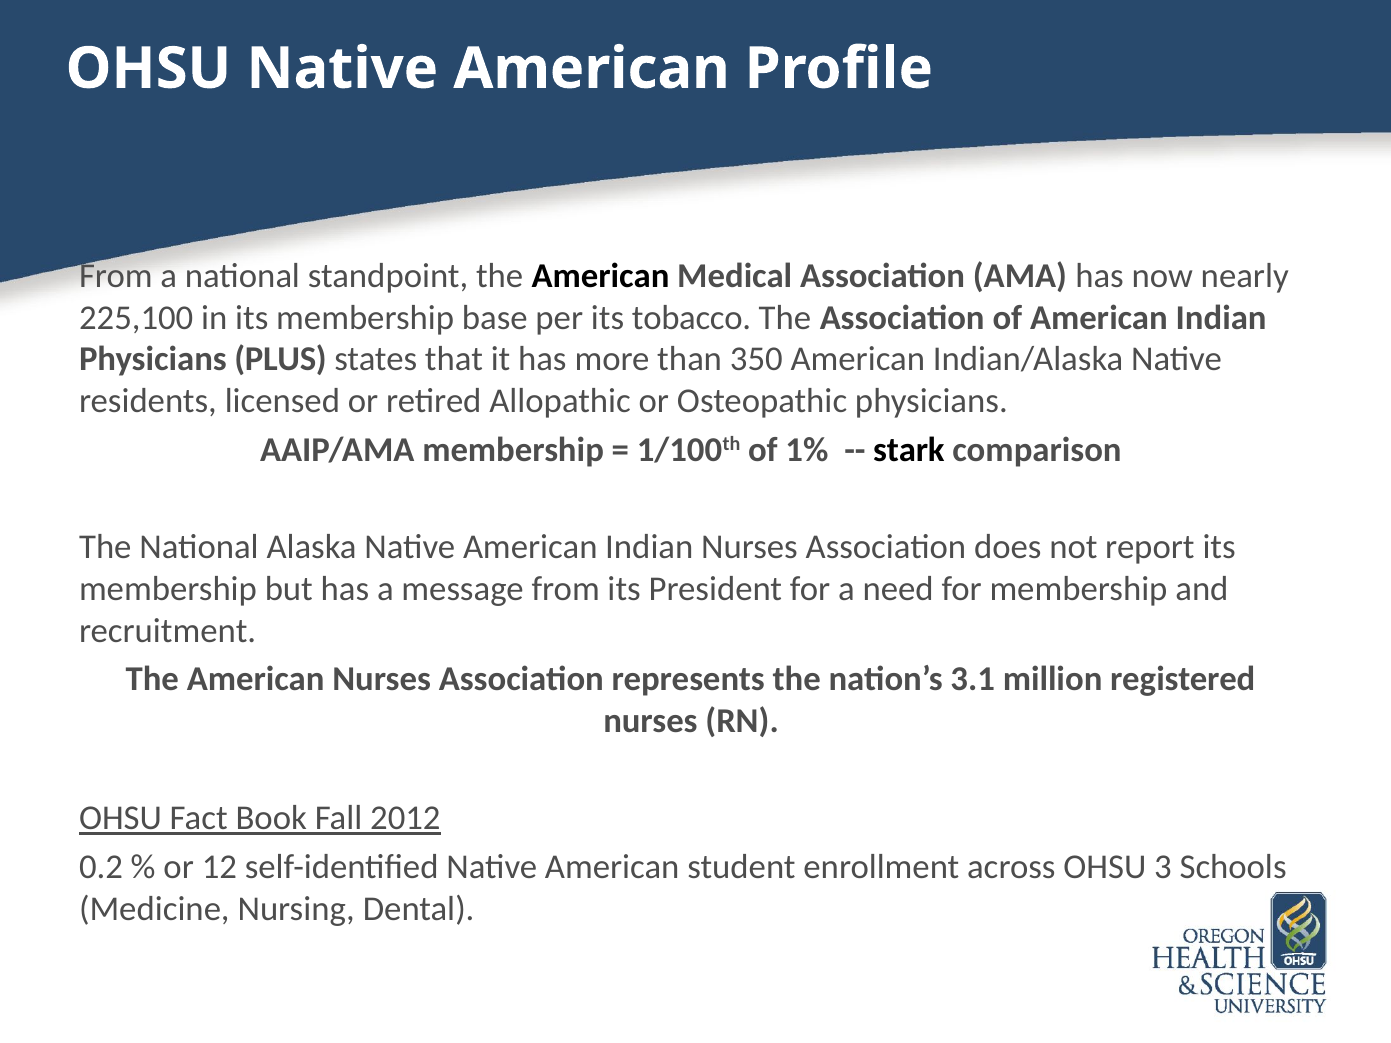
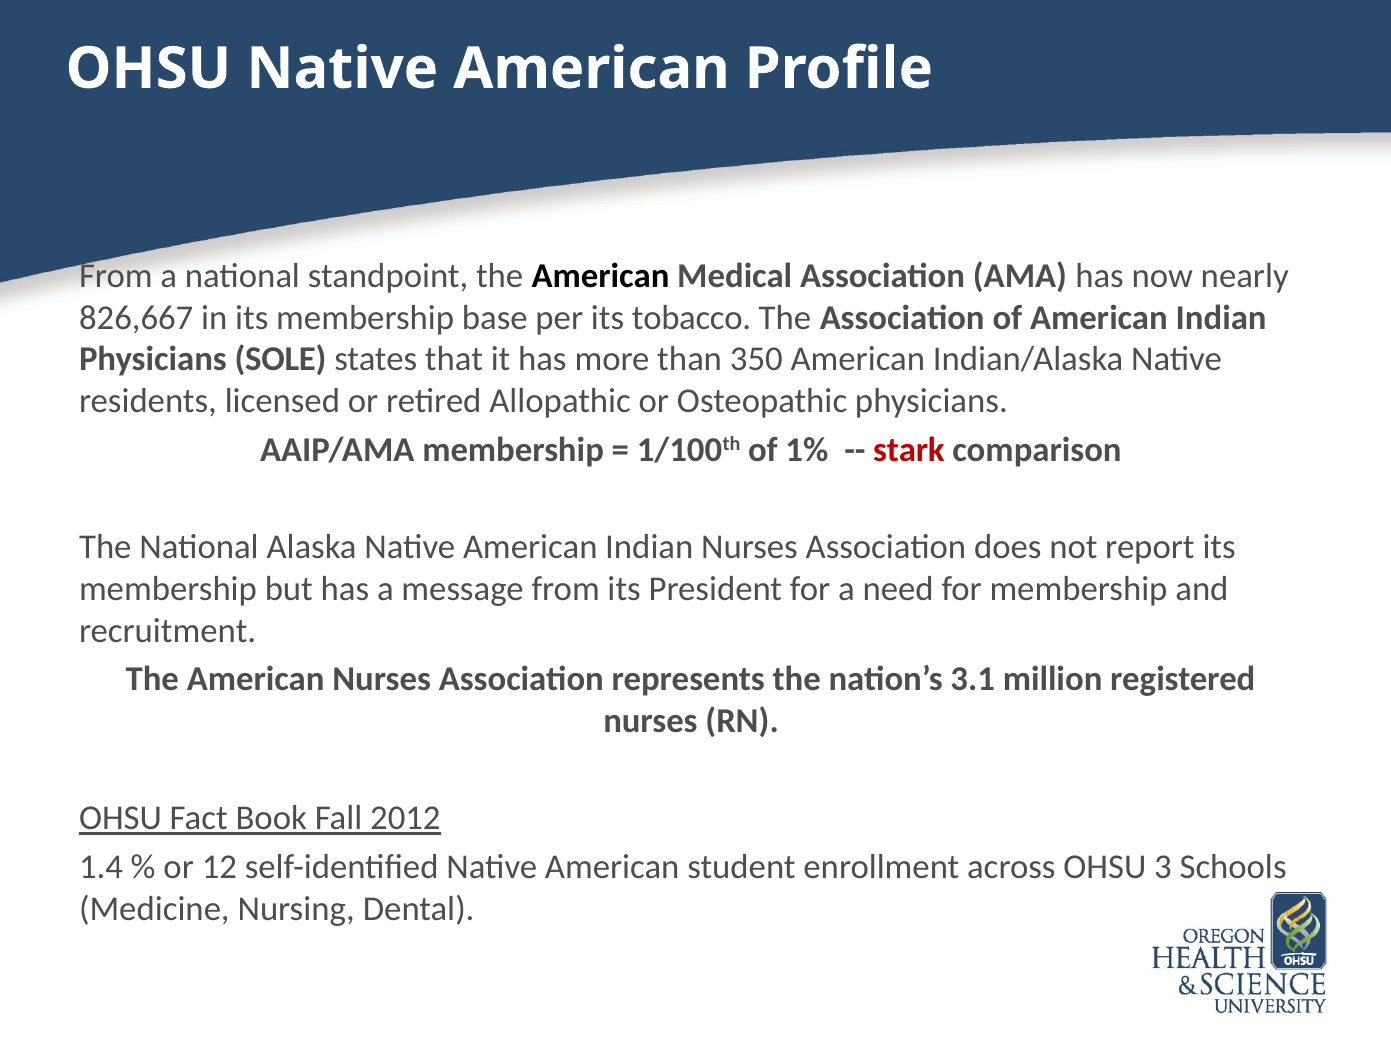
225,100: 225,100 -> 826,667 (136, 318)
PLUS: PLUS -> SOLE (281, 359)
stark colour: black -> red (909, 450)
0.2: 0.2 -> 1.4 (101, 867)
